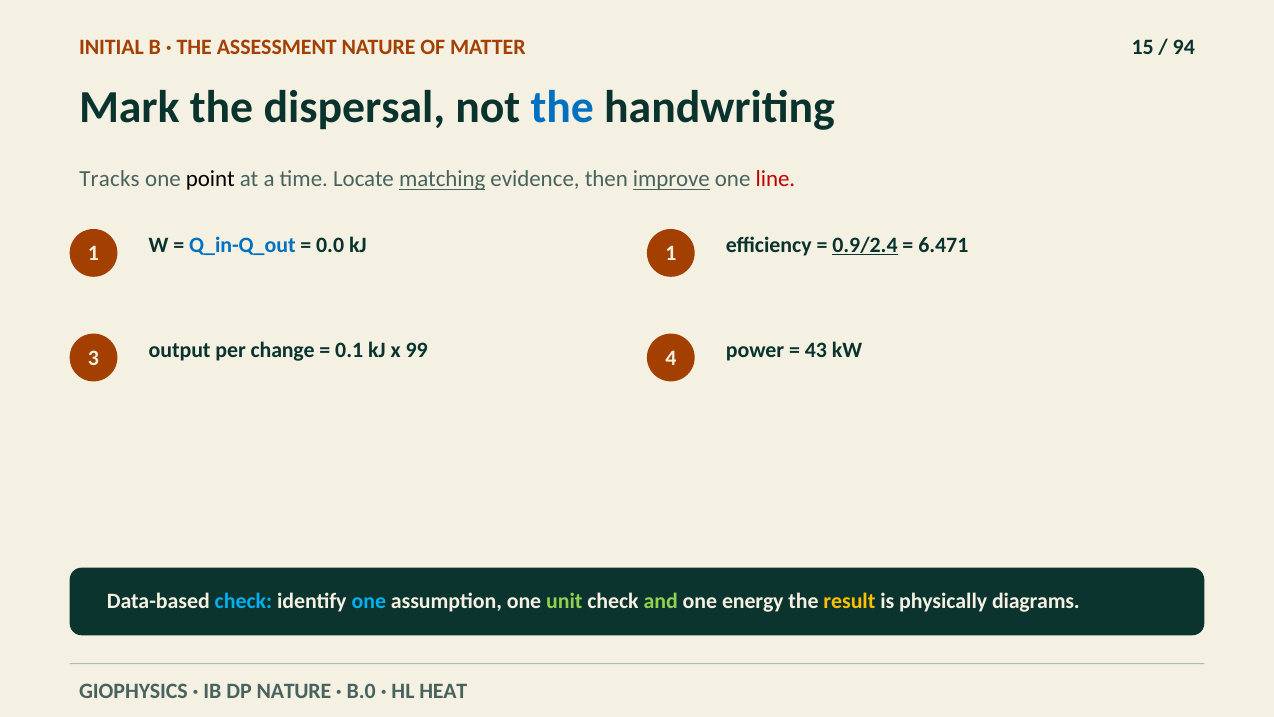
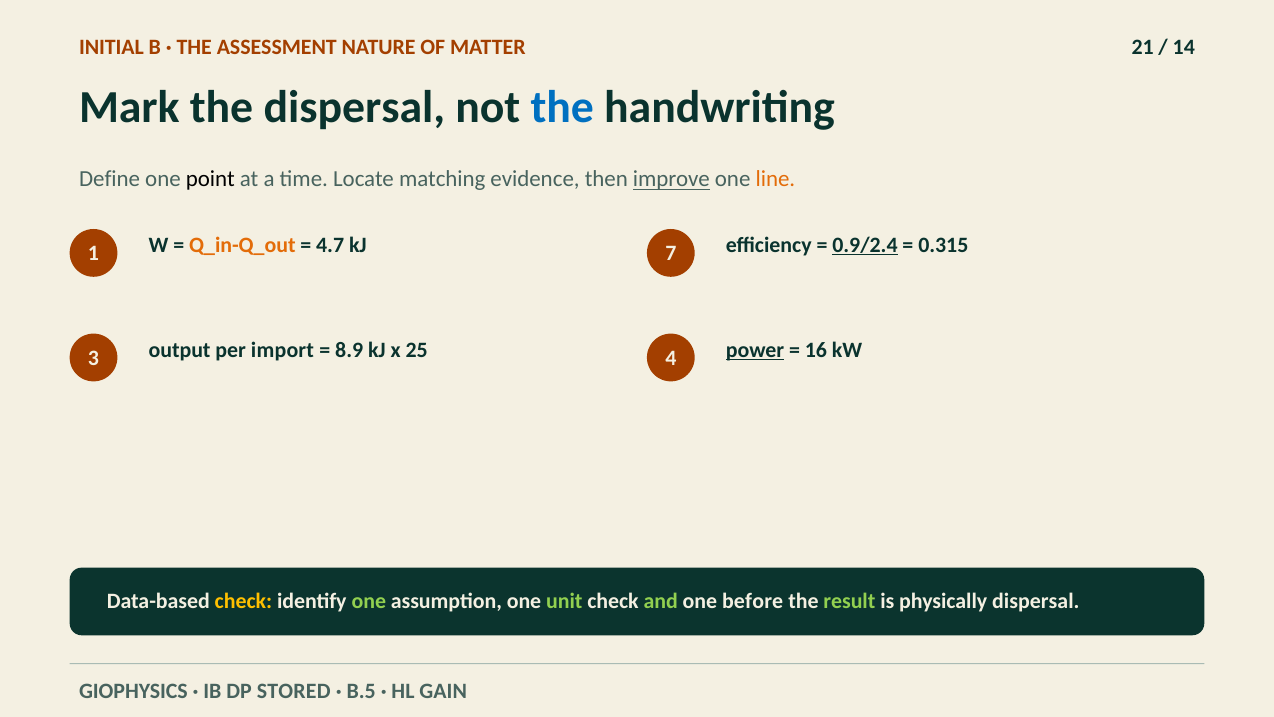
15: 15 -> 21 (1143, 47)
94: 94 -> 14 (1184, 47)
Tracks: Tracks -> Define (110, 179)
matching underline: present -> none (442, 179)
line colour: red -> orange (775, 179)
Q_in-Q_out colour: blue -> orange (242, 245)
0.0: 0.0 -> 4.7 (330, 245)
kJ 1: 1 -> 7 (671, 253)
6.471: 6.471 -> 0.315 (943, 245)
change: change -> import (282, 350)
0.1: 0.1 -> 8.9 (349, 350)
99: 99 -> 25 (417, 350)
power underline: none -> present (755, 350)
43: 43 -> 16 (816, 350)
check colour: light blue -> yellow (243, 601)
one colour: light blue -> light green (369, 601)
energy: energy -> before (753, 601)
result colour: yellow -> light green (849, 601)
physically diagrams: diagrams -> dispersal (1036, 601)
DP NATURE: NATURE -> STORED (294, 691)
B.0: B.0 -> B.5 (361, 691)
HEAT: HEAT -> GAIN (443, 691)
